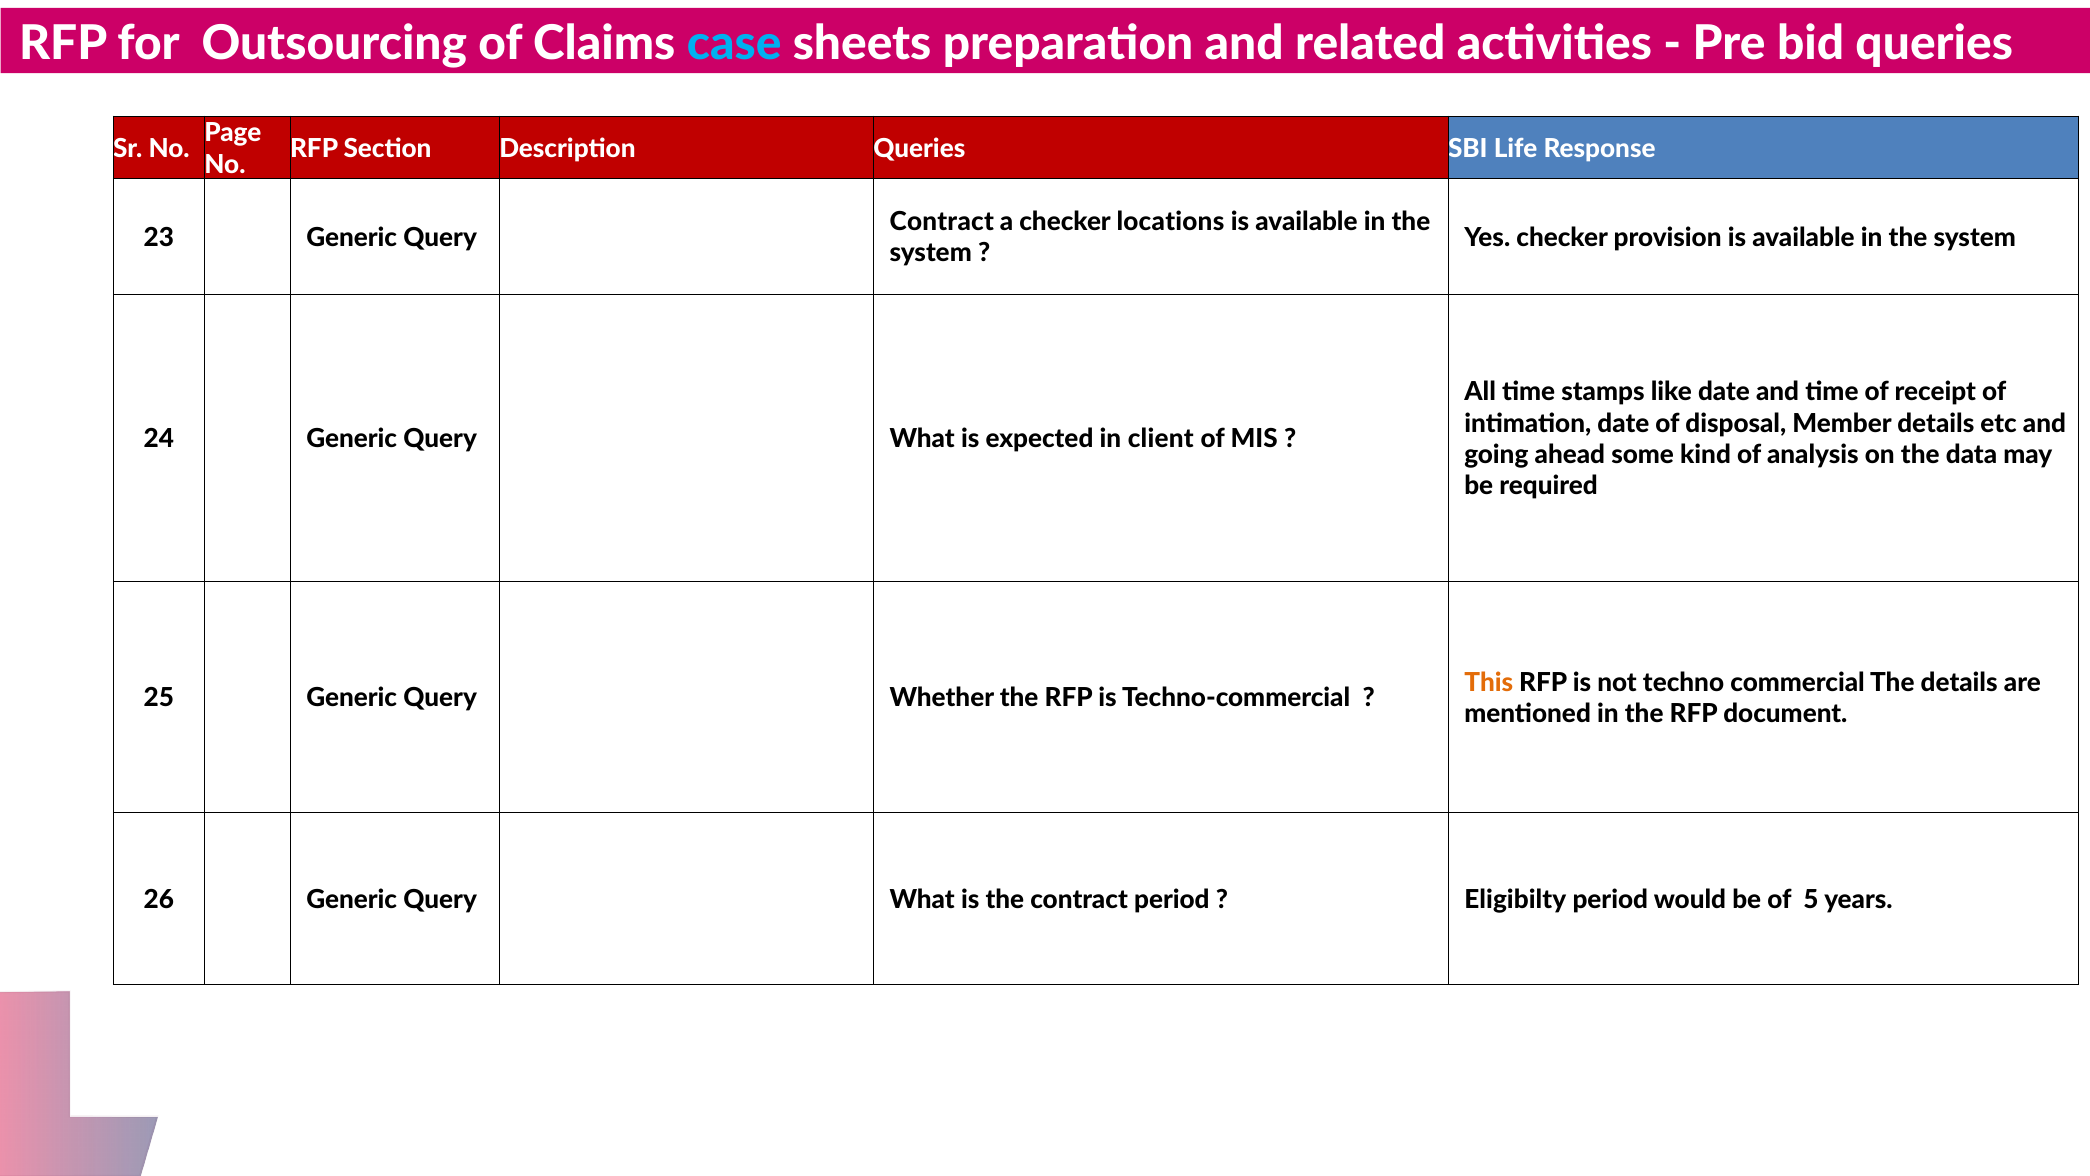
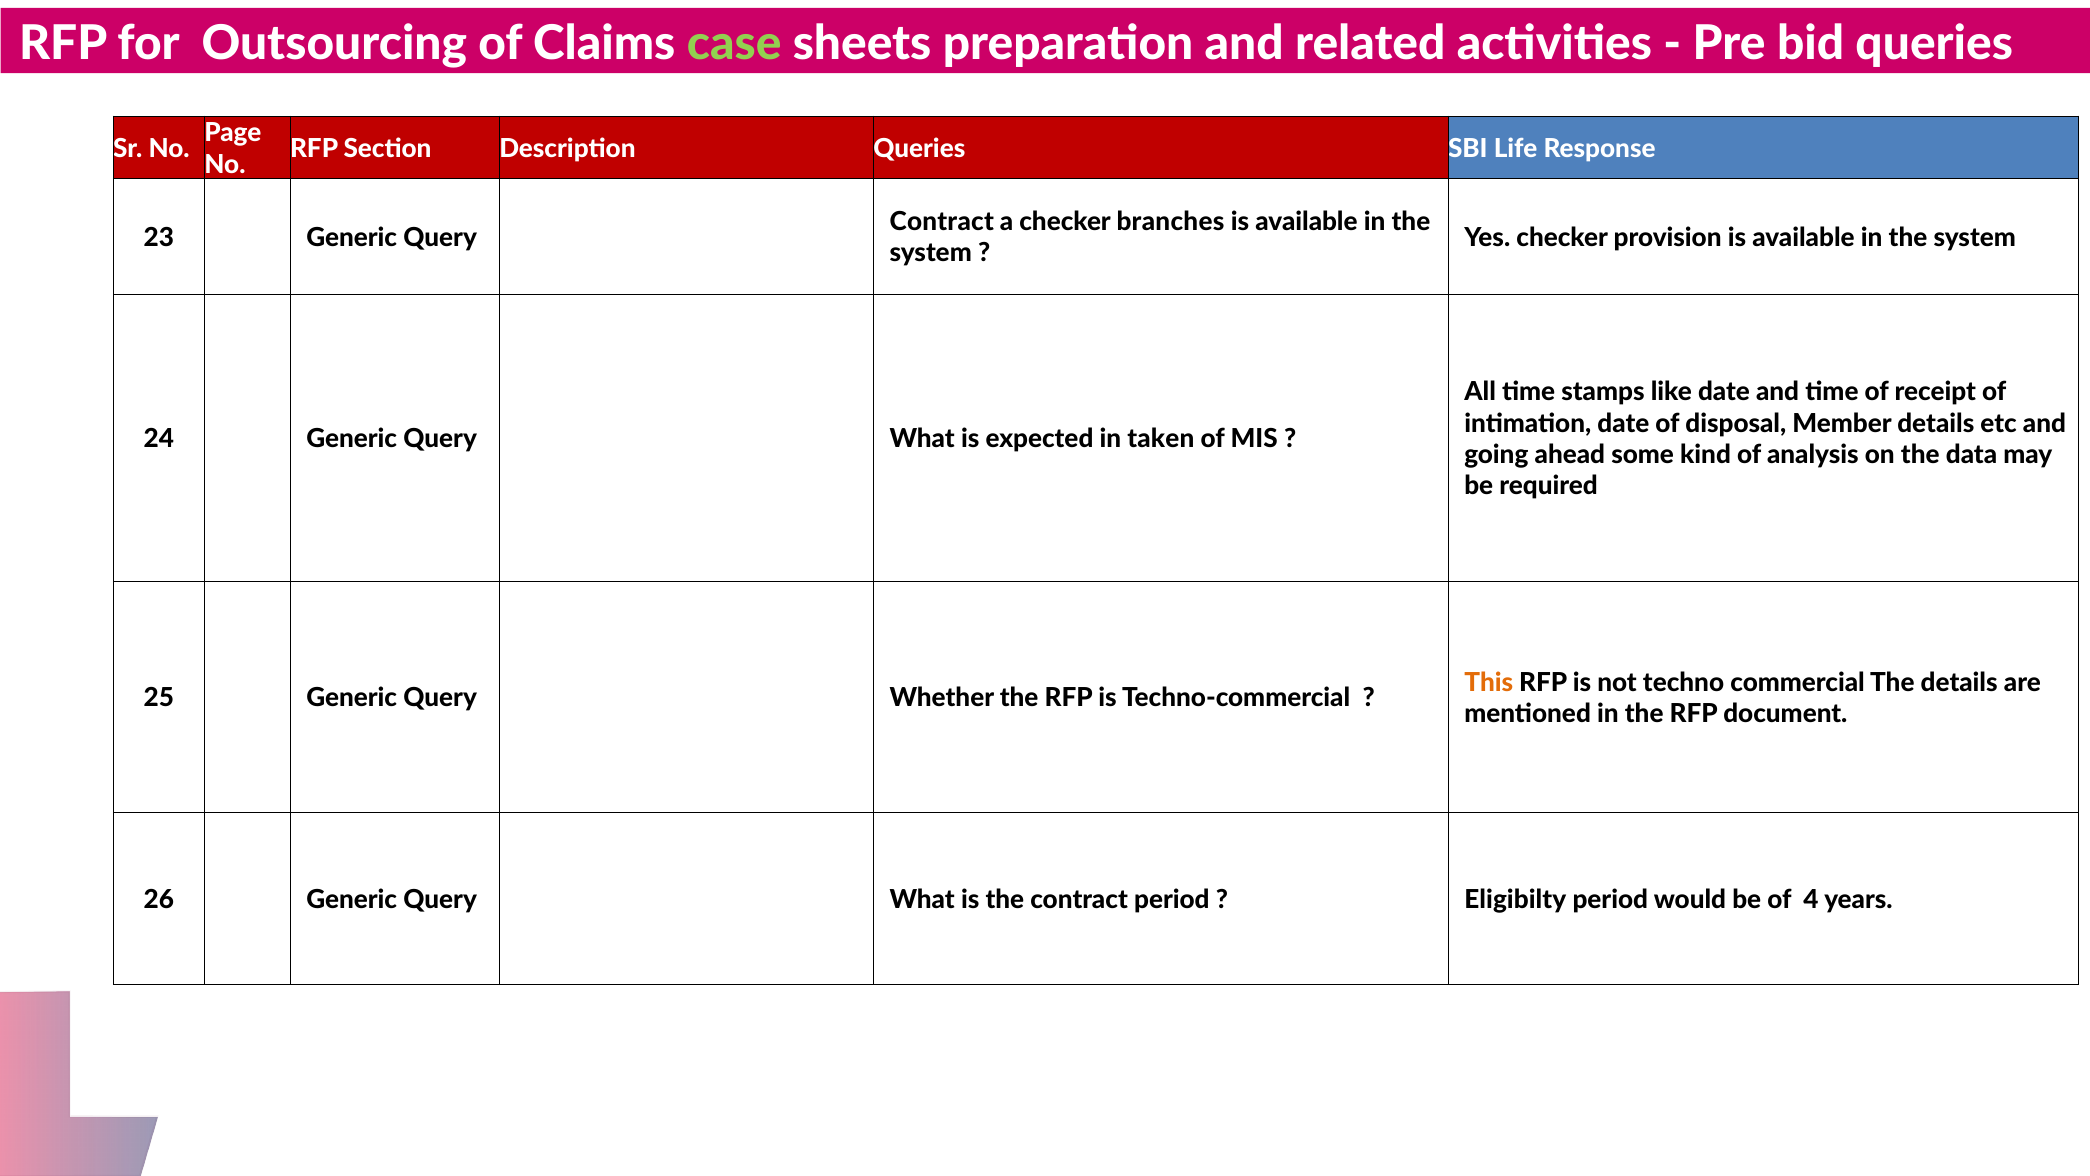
case colour: light blue -> light green (734, 44)
locations: locations -> branches (1170, 222)
client: client -> taken (1161, 439)
5: 5 -> 4 (1811, 899)
